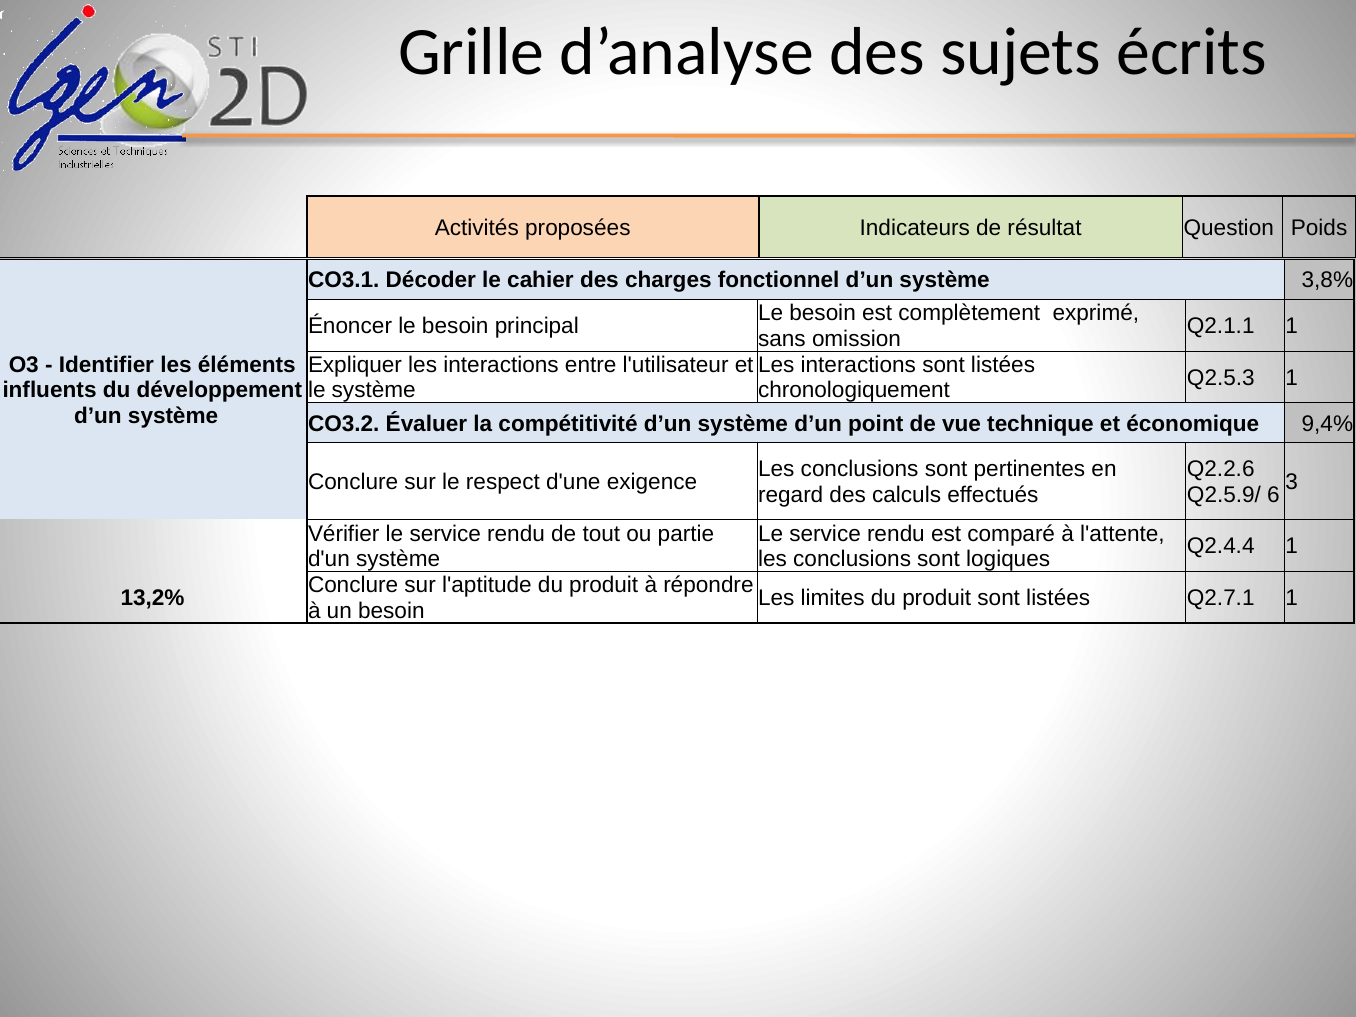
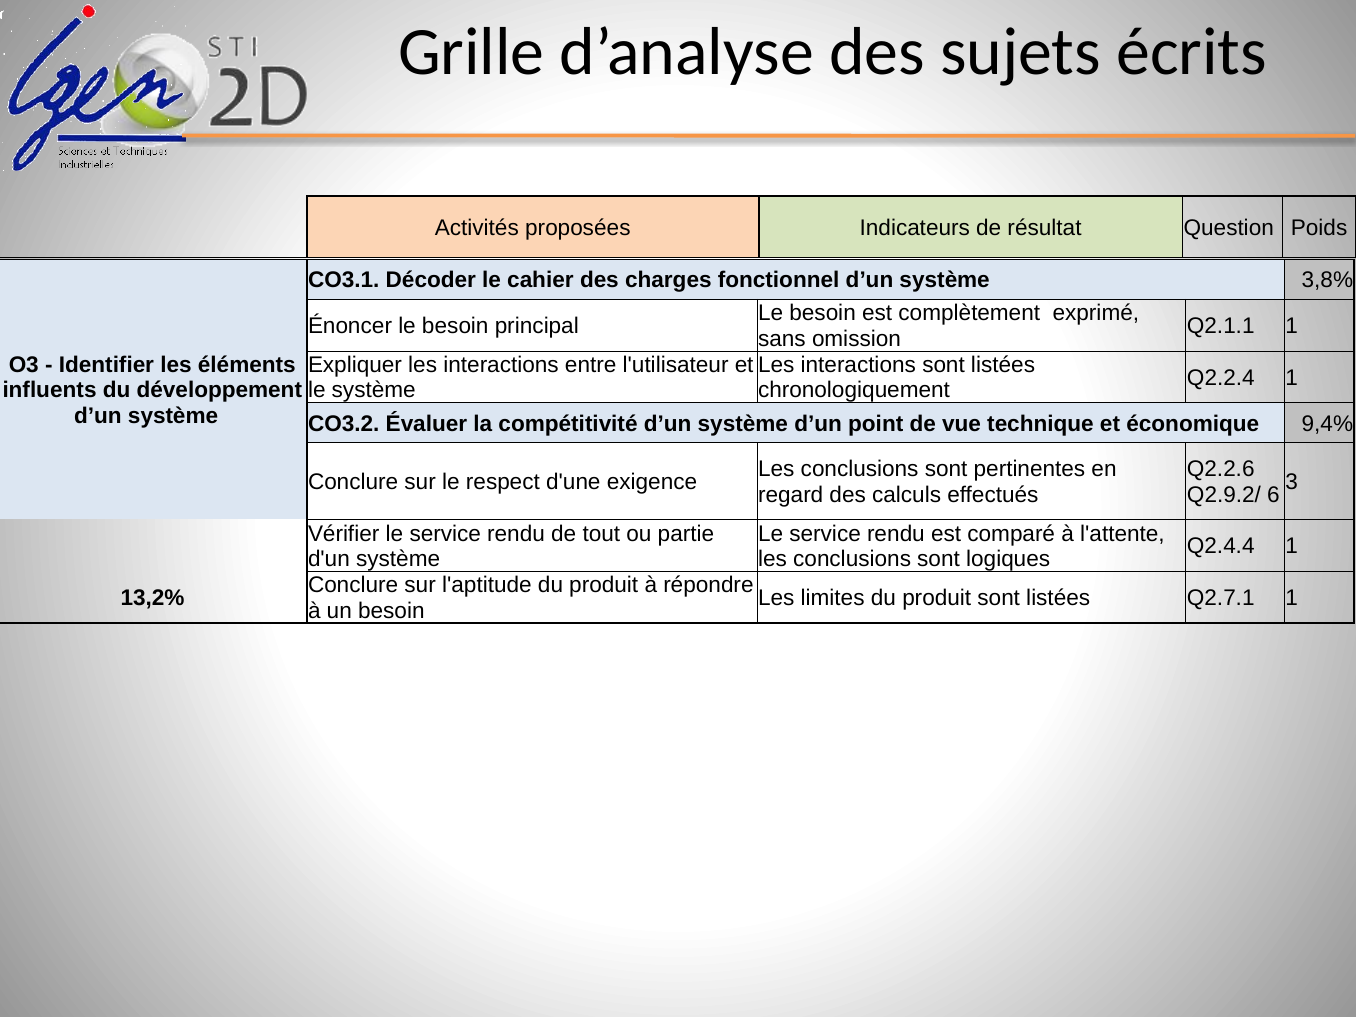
Q2.5.3: Q2.5.3 -> Q2.2.4 (1221, 378)
Q2.5.9/: Q2.5.9/ -> Q2.9.2/ (1224, 495)
